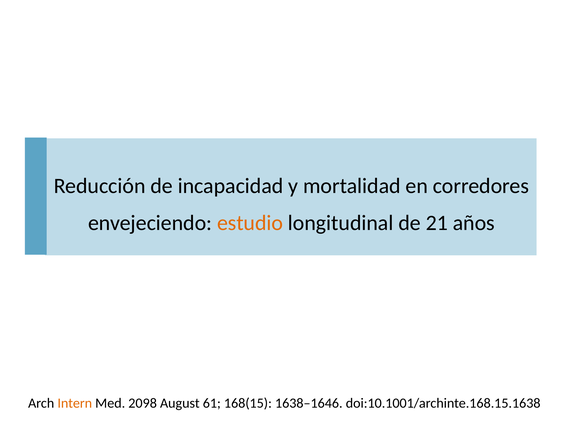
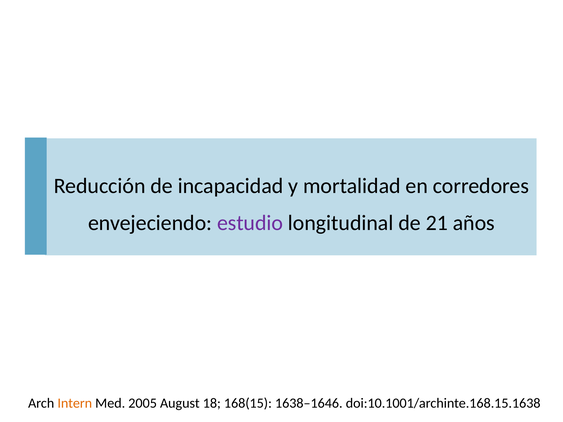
estudio colour: orange -> purple (250, 223)
2098: 2098 -> 2005 (143, 404)
61: 61 -> 18 (212, 404)
